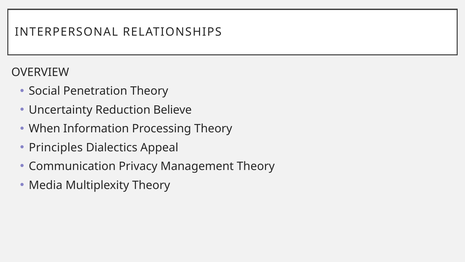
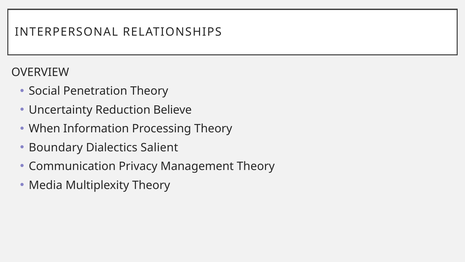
Principles: Principles -> Boundary (56, 147)
Appeal: Appeal -> Salient (159, 147)
